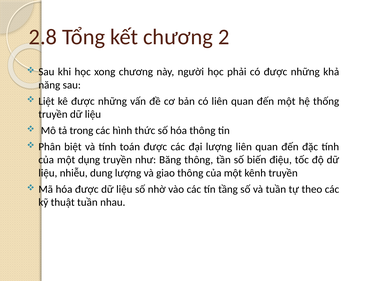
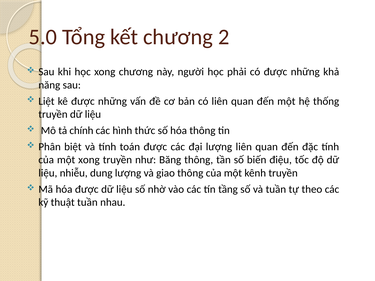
2.8: 2.8 -> 5.0 (43, 37)
trong: trong -> chính (81, 131)
một dụng: dụng -> xong (89, 160)
